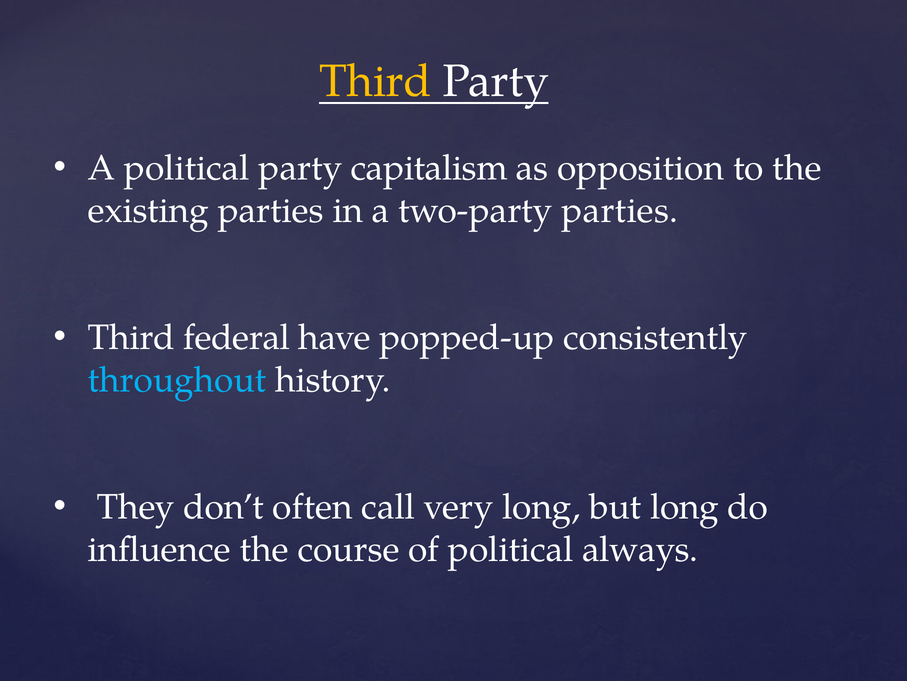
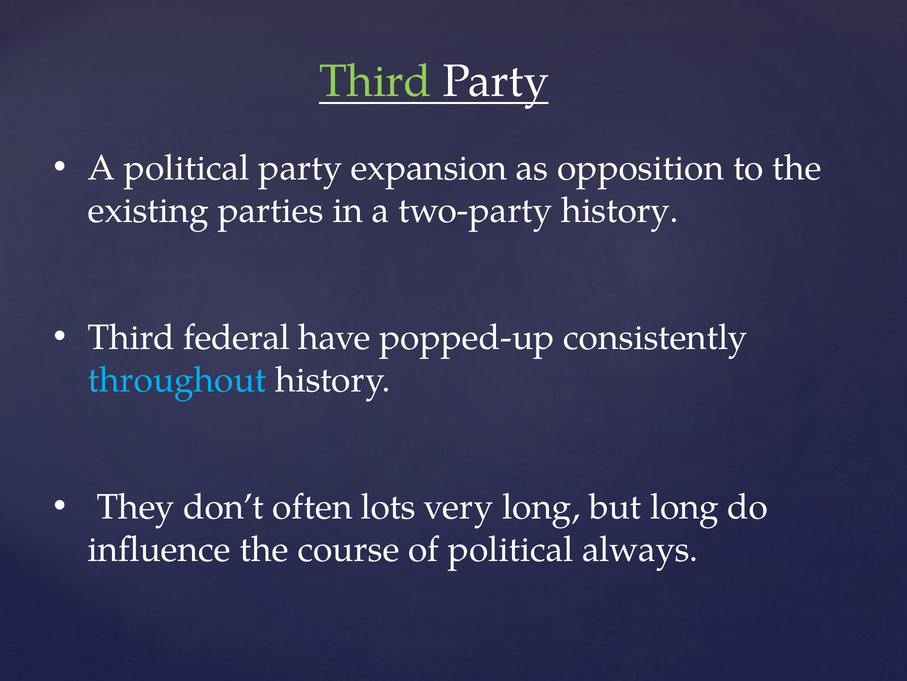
Third colour: yellow -> light green (375, 81)
capitalism: capitalism -> expansion (429, 168)
two-party parties: parties -> history (620, 210)
call: call -> lots (388, 507)
